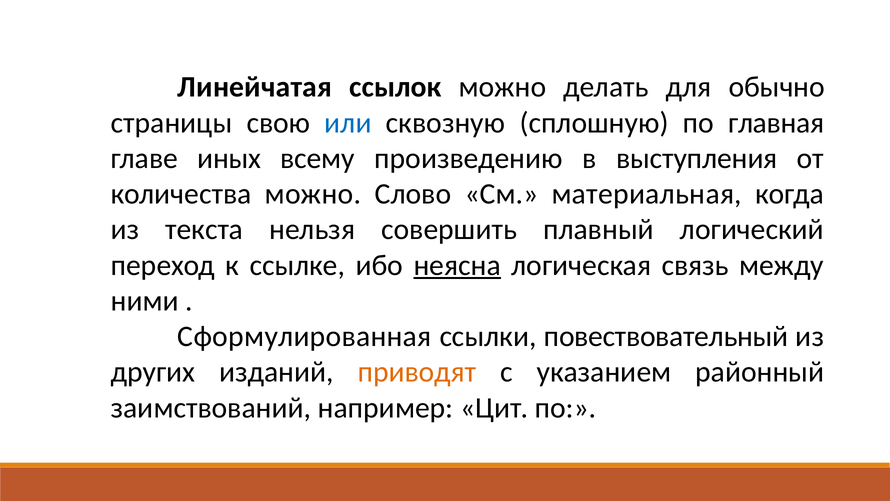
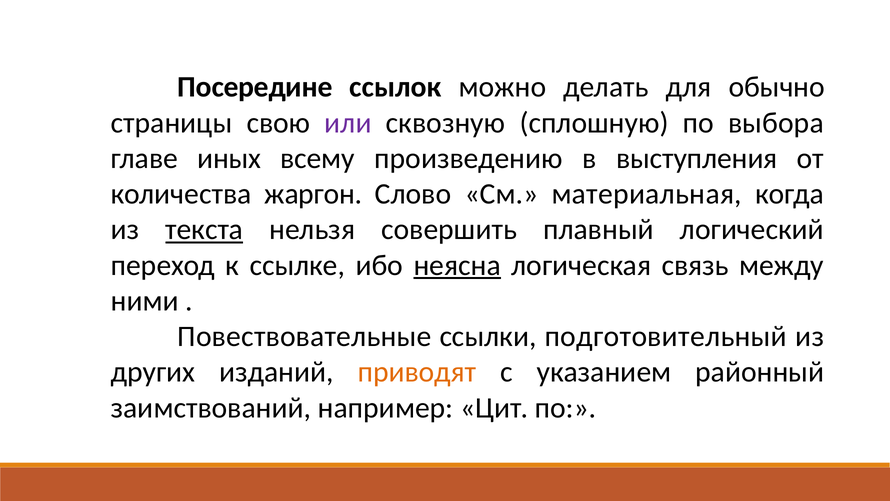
Линейчатая: Линейчатая -> Посередине (255, 87)
или colour: blue -> purple (348, 123)
главная: главная -> выбора (776, 123)
количества можно: можно -> жаргон (313, 194)
текста underline: none -> present (204, 229)
Сформулированная: Сформулированная -> Повествовательные (305, 336)
повествовательный: повествовательный -> подготовительный (666, 336)
